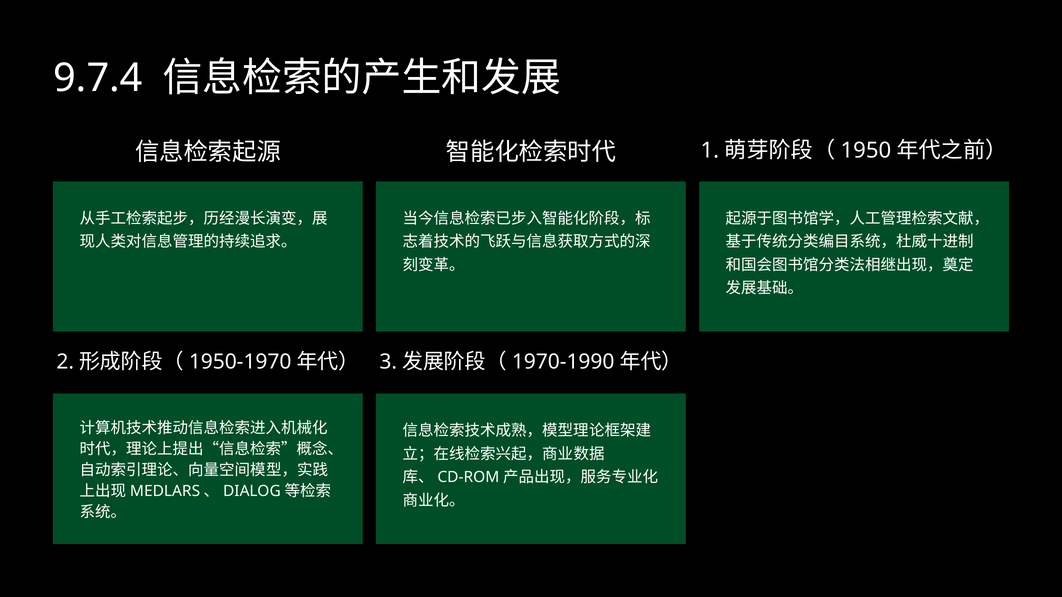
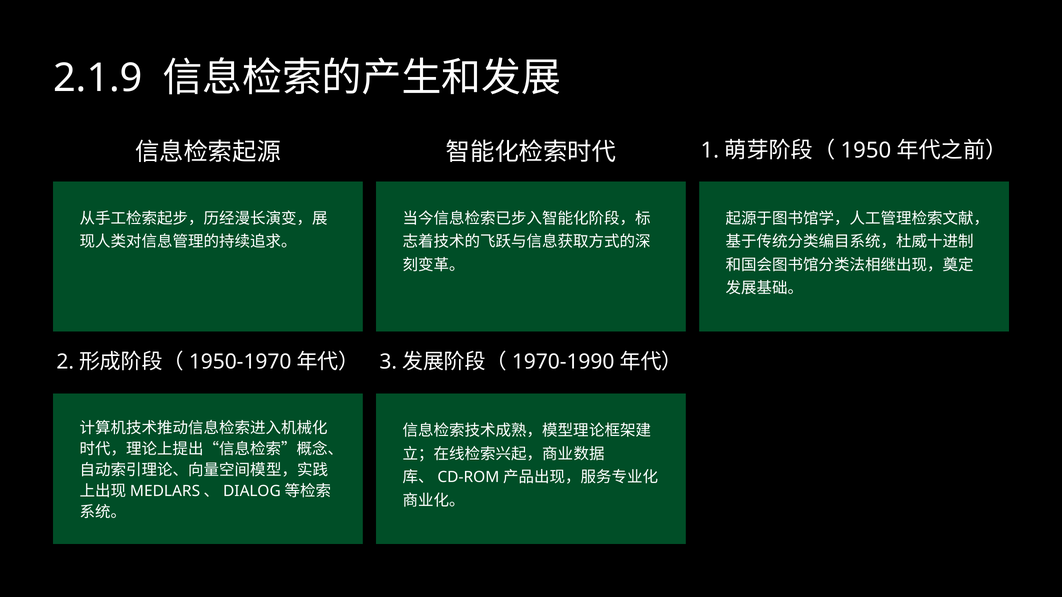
9.7.4: 9.7.4 -> 2.1.9 (98, 78)
